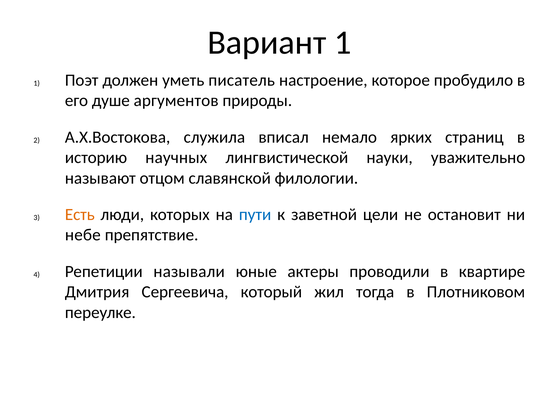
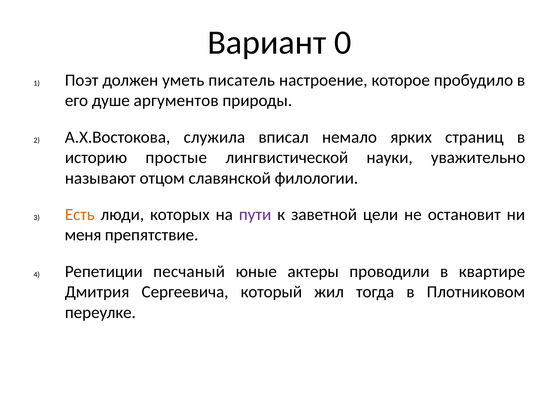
Вариант 1: 1 -> 0 (343, 42)
научных: научных -> простые (176, 158)
пути colour: blue -> purple (255, 215)
небе: небе -> меня (83, 235)
называли: называли -> песчаный (189, 272)
